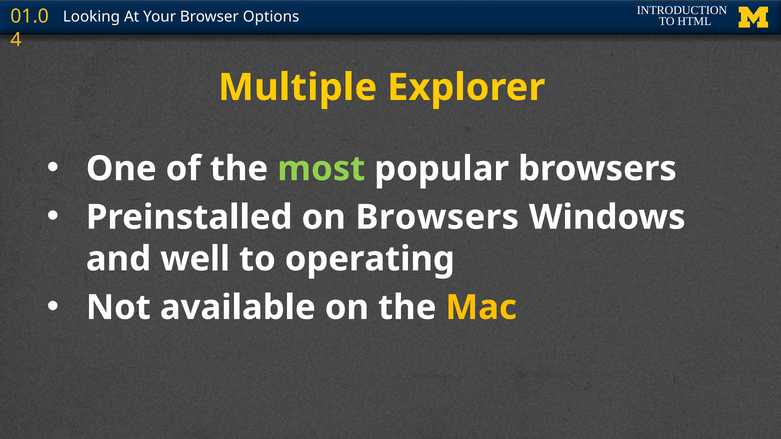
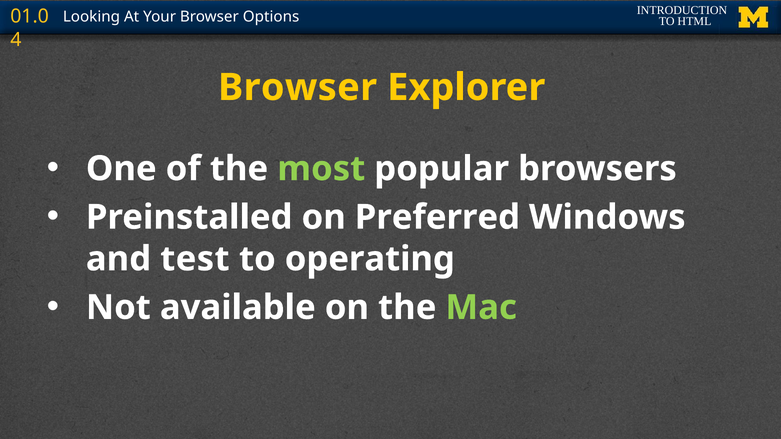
Multiple: Multiple -> Browser (298, 88)
on Browsers: Browsers -> Preferred (437, 217)
well: well -> test (195, 259)
Mac colour: yellow -> light green (481, 308)
